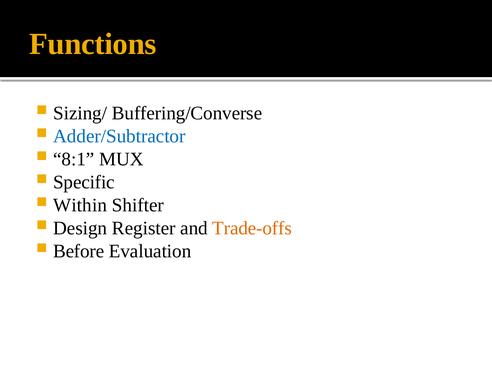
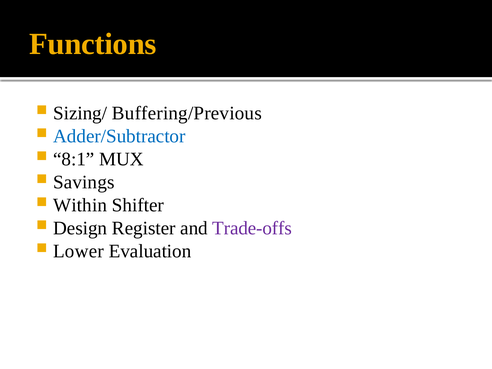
Buffering/Converse: Buffering/Converse -> Buffering/Previous (187, 113)
Specific: Specific -> Savings (84, 182)
Trade-offs colour: orange -> purple (252, 228)
Before: Before -> Lower (78, 251)
